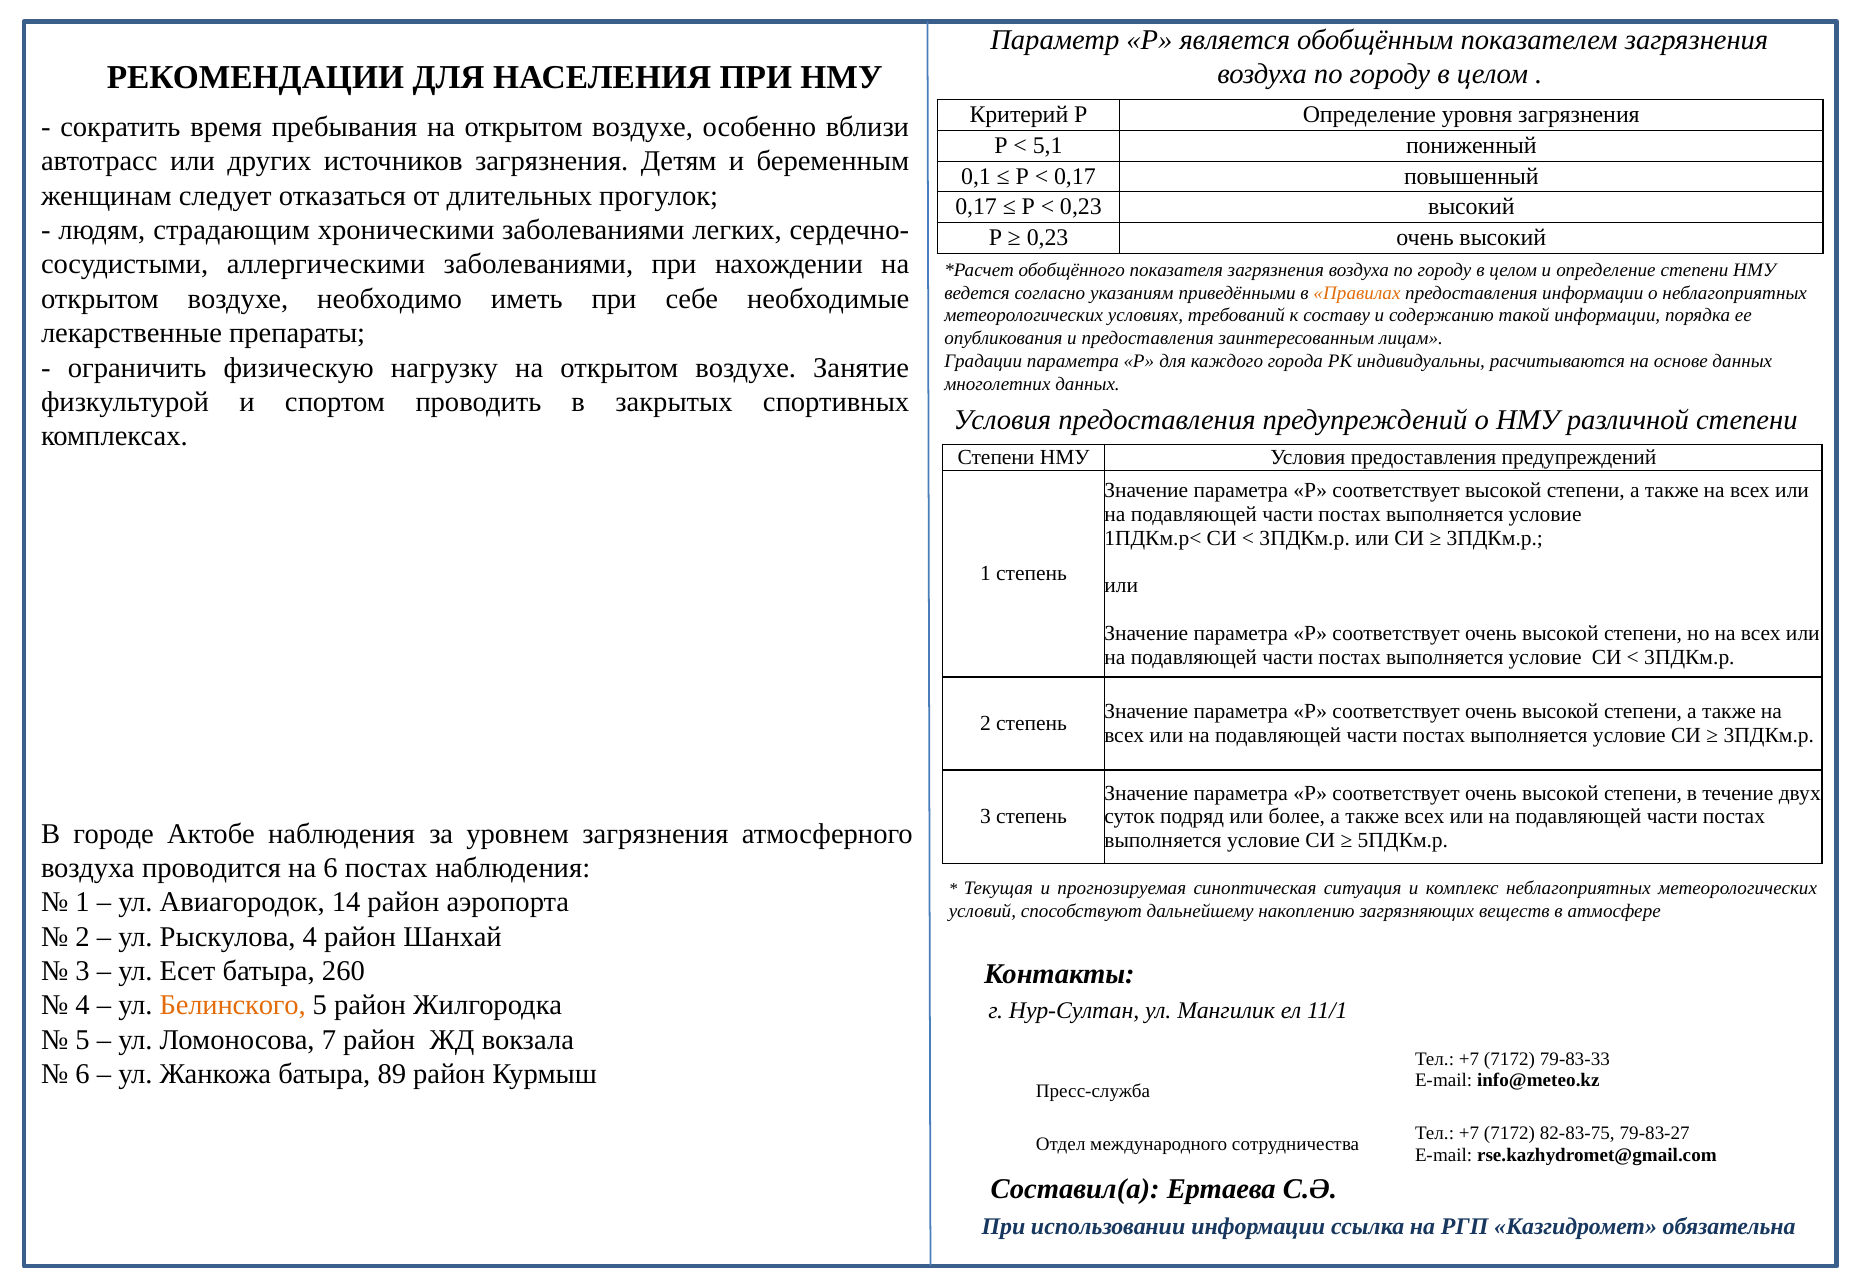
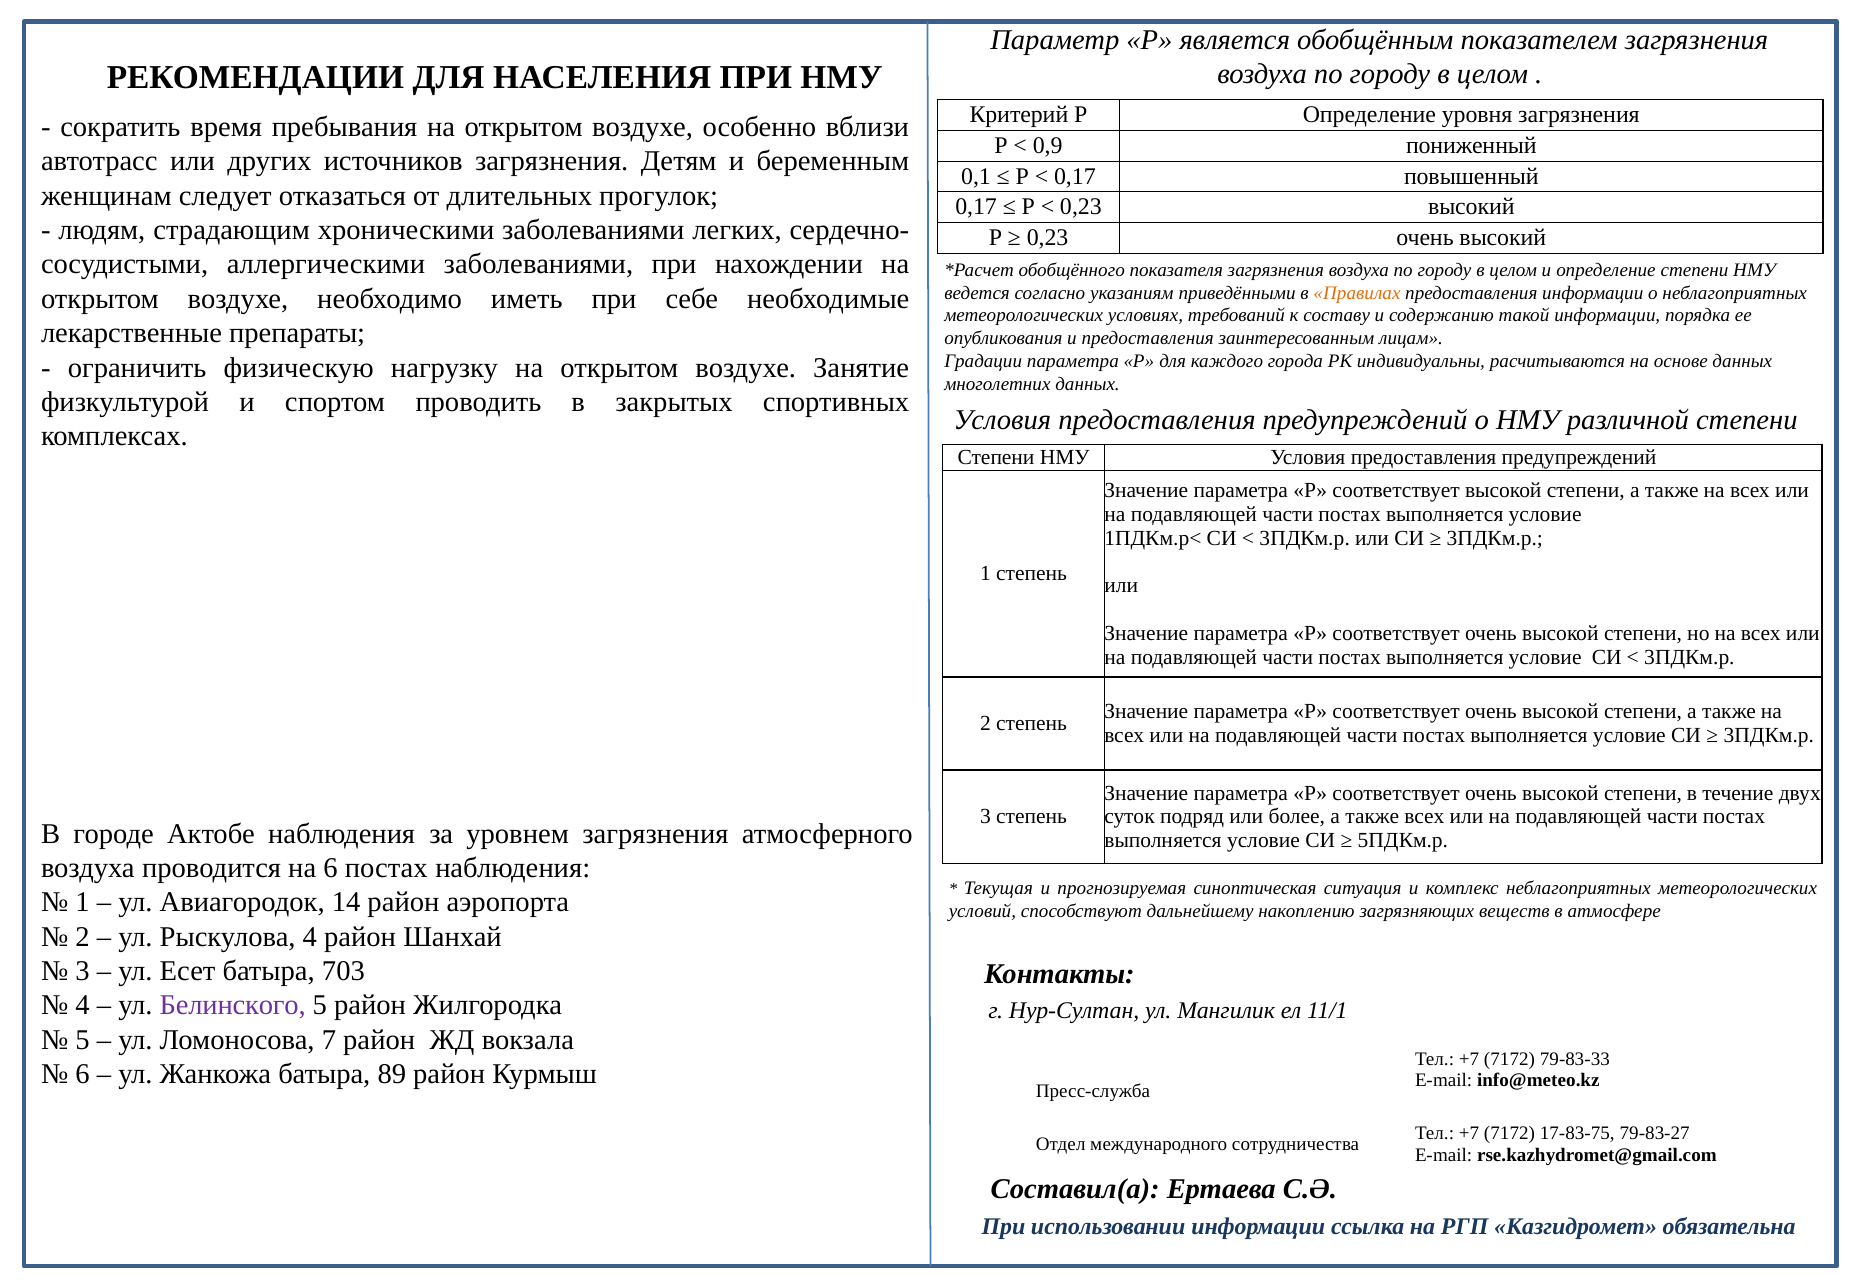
5,1: 5,1 -> 0,9 (1048, 146)
260: 260 -> 703 (343, 971)
Белинского colour: orange -> purple (233, 1006)
82-83-75: 82-83-75 -> 17-83-75 (1577, 1134)
